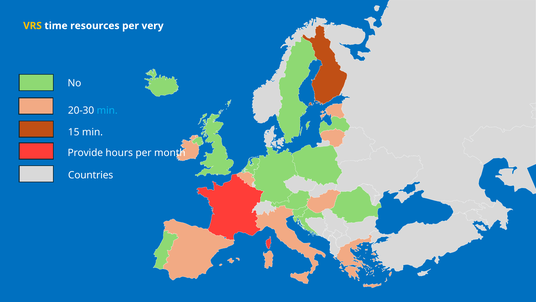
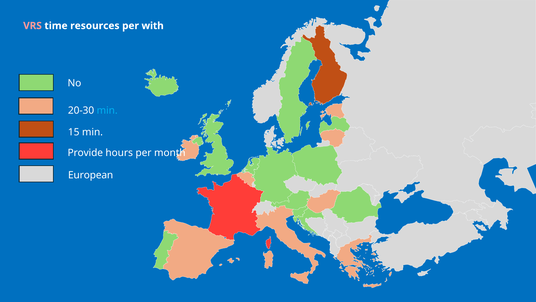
VRS colour: yellow -> pink (33, 26)
very: very -> with (153, 26)
Countries: Countries -> European (91, 175)
